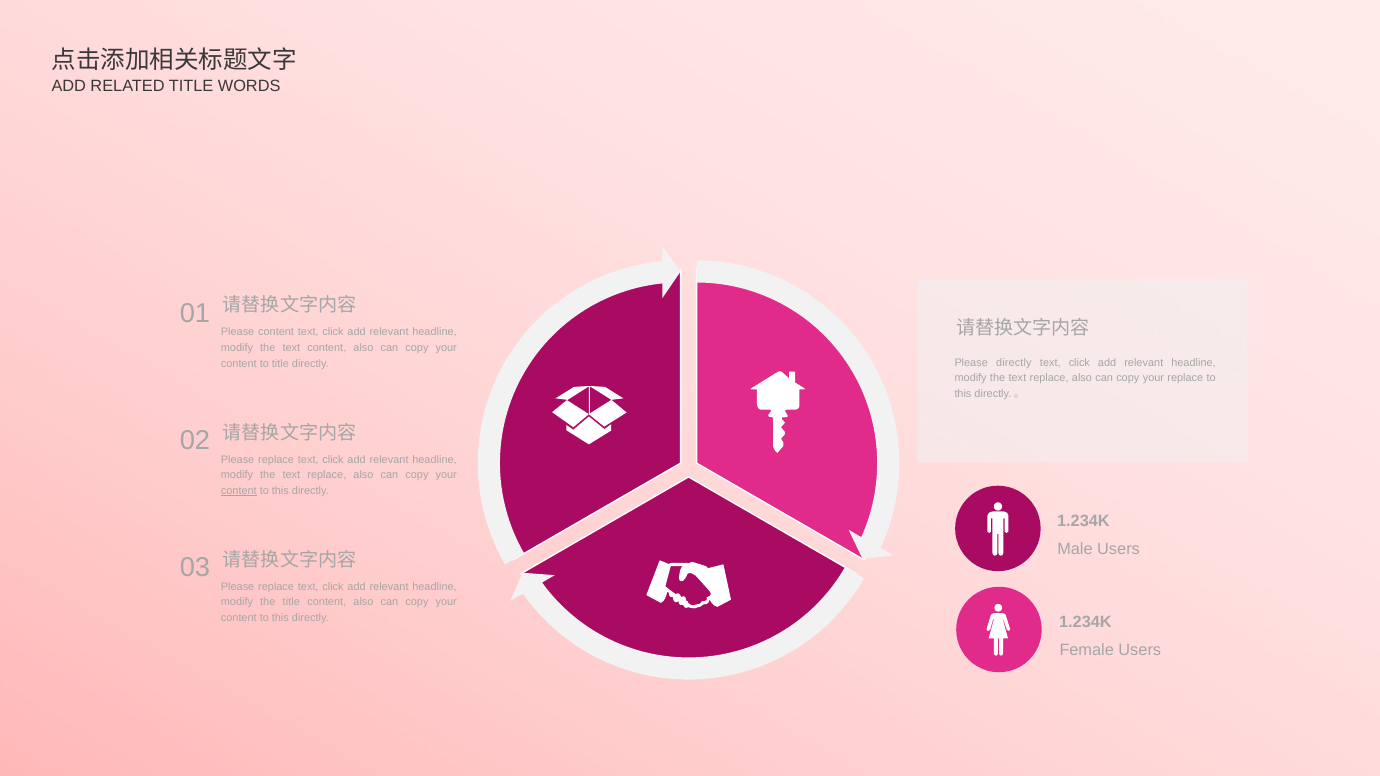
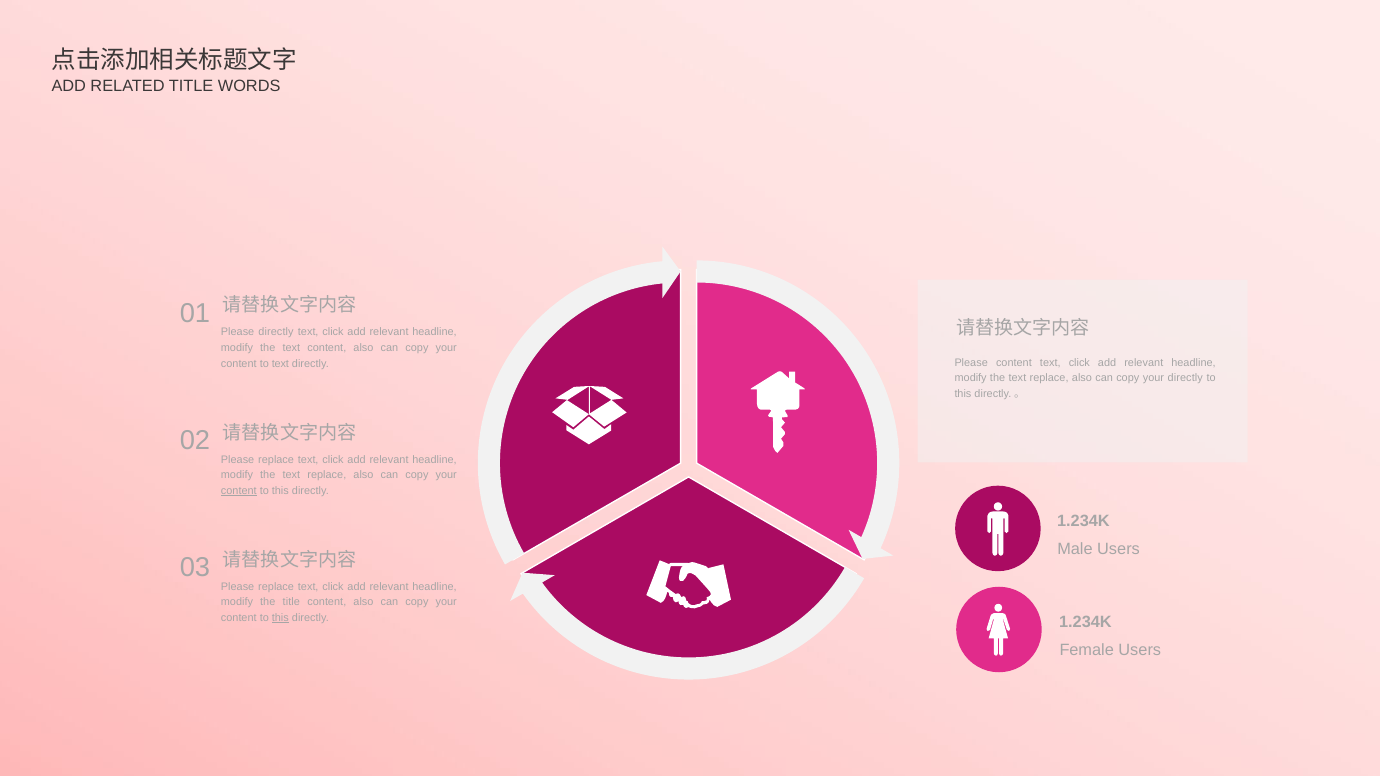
Please content: content -> directly (276, 332)
Please directly: directly -> content (1014, 363)
to title: title -> text (280, 364)
your replace: replace -> directly (1185, 378)
this underline: none -> present (280, 618)
